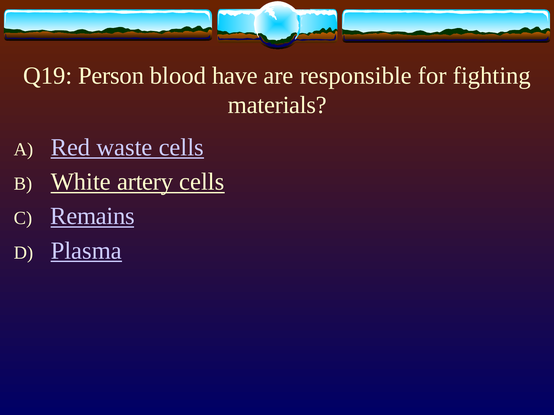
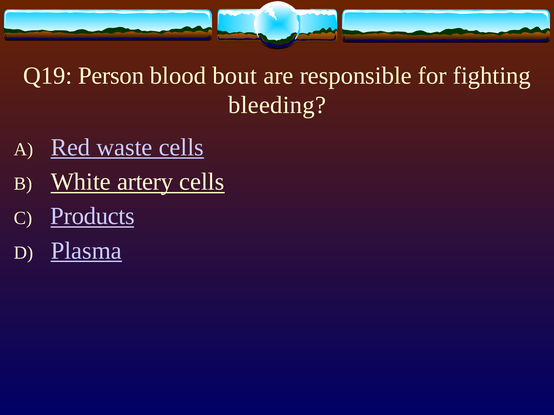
have: have -> bout (235, 76)
materials: materials -> bleeding (277, 105)
Remains: Remains -> Products (92, 216)
